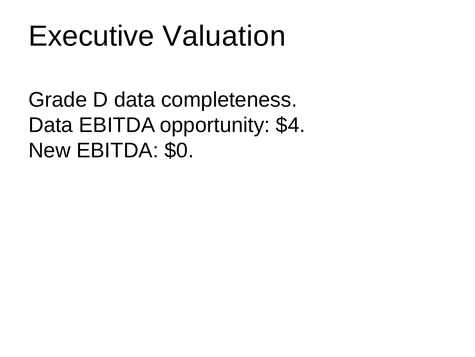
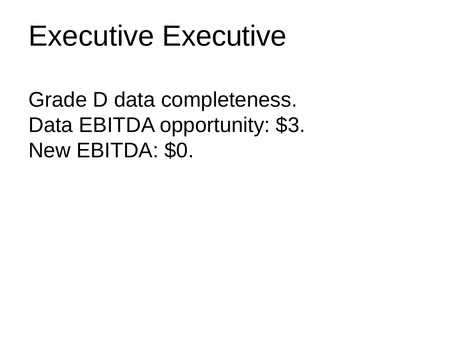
Executive Valuation: Valuation -> Executive (224, 36)
$4: $4 -> $3 (291, 125)
